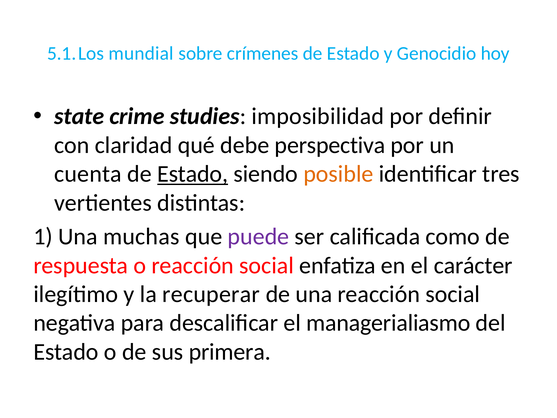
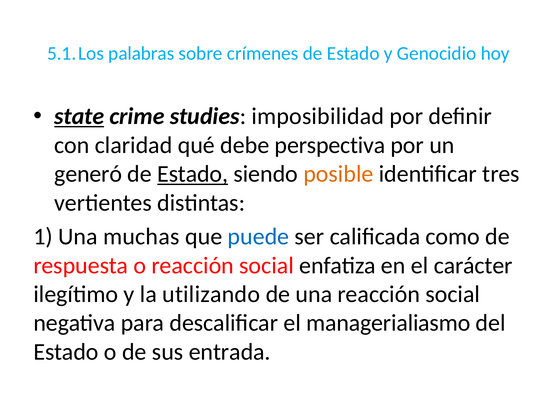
mundial: mundial -> palabras (141, 53)
state underline: none -> present (79, 116)
cuenta: cuenta -> generó (88, 174)
puede colour: purple -> blue (258, 236)
recuperar: recuperar -> utilizando (211, 294)
primera: primera -> entrada (230, 352)
